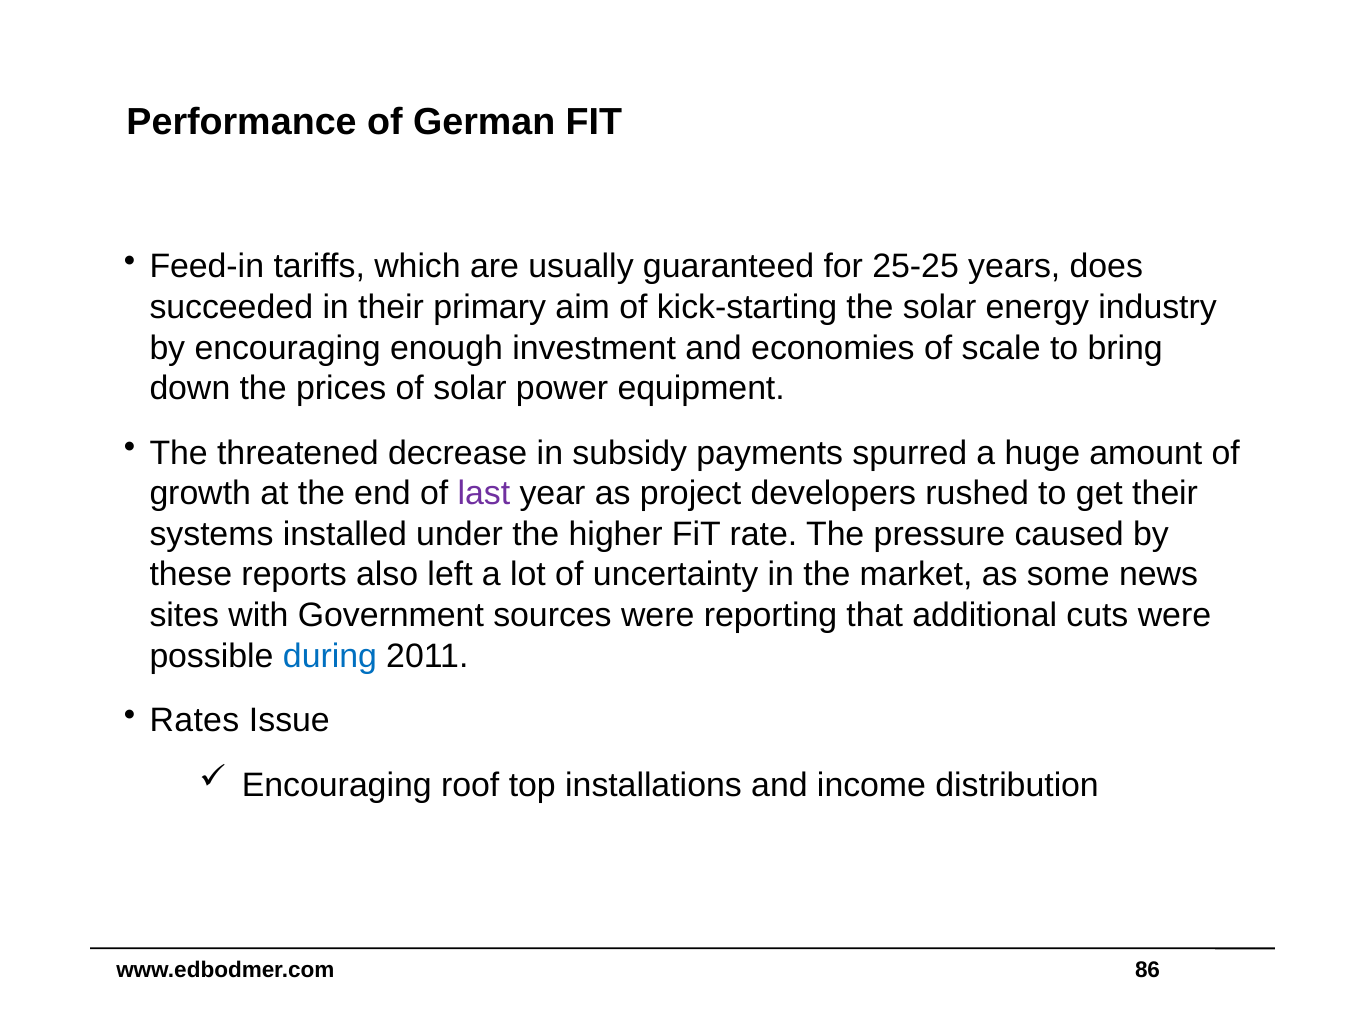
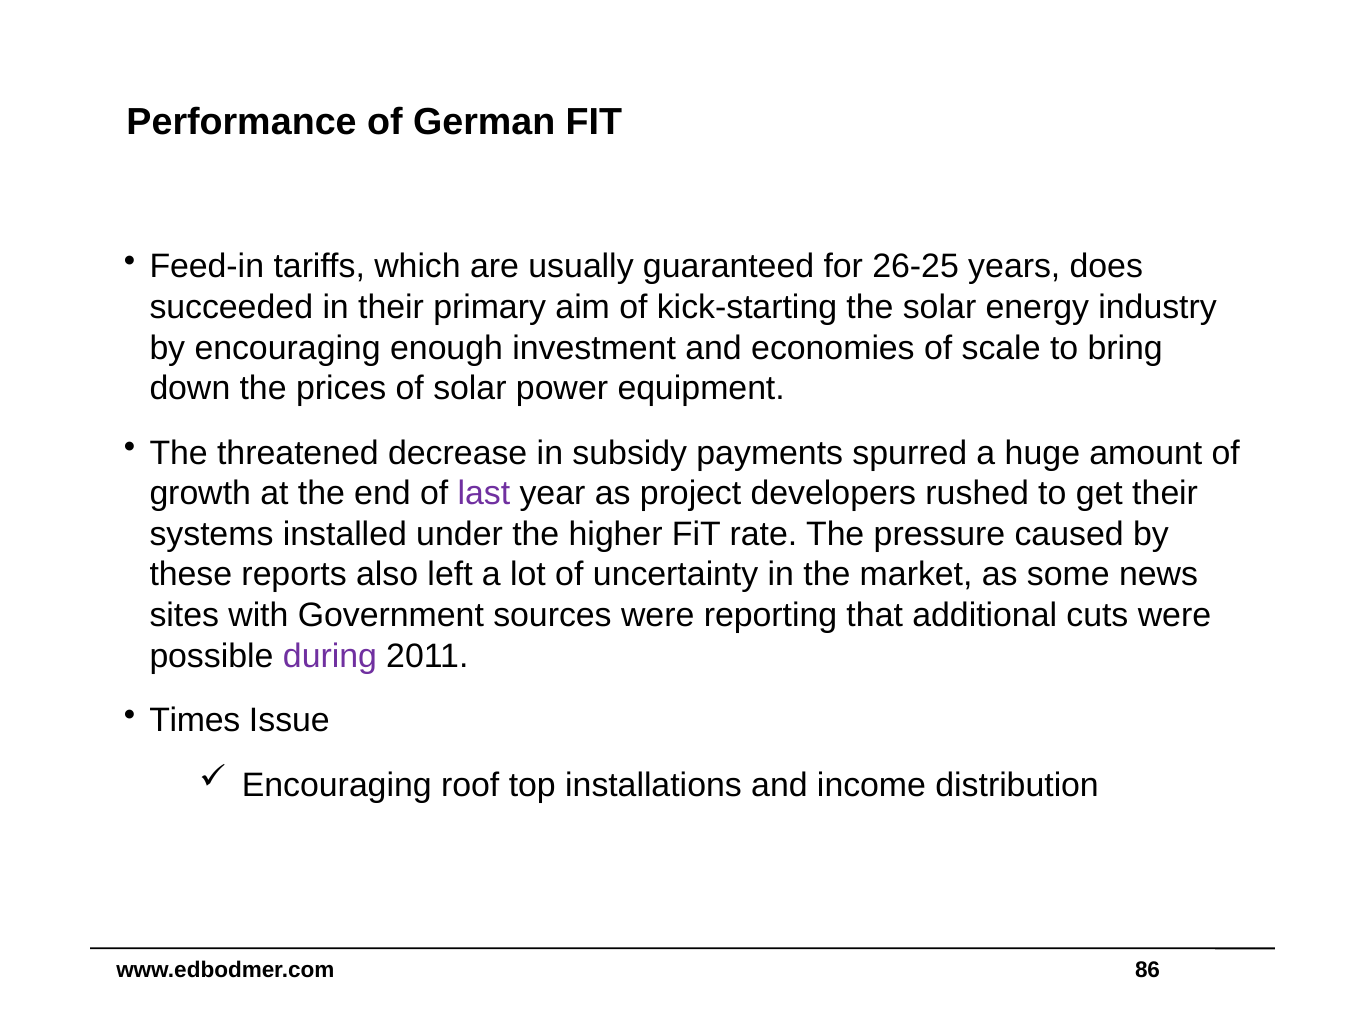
25-25: 25-25 -> 26-25 (916, 266)
during colour: blue -> purple (330, 656)
Rates: Rates -> Times (195, 720)
